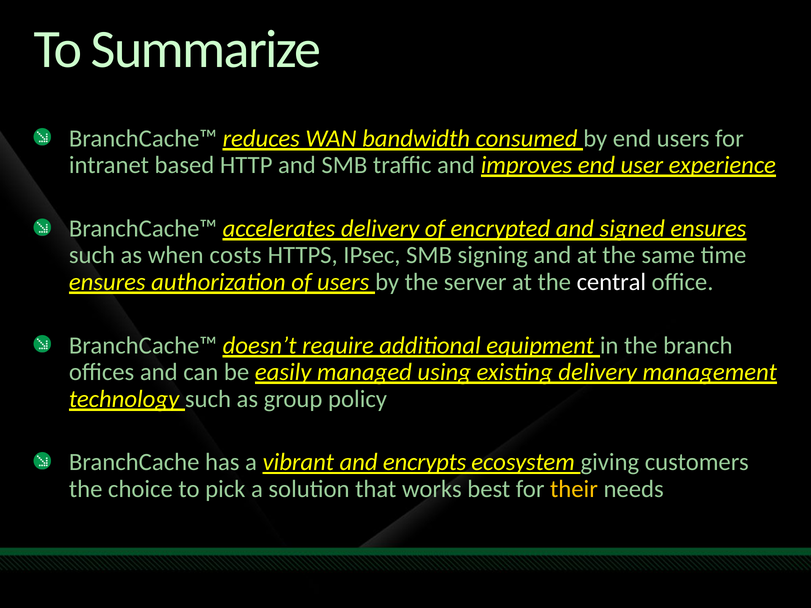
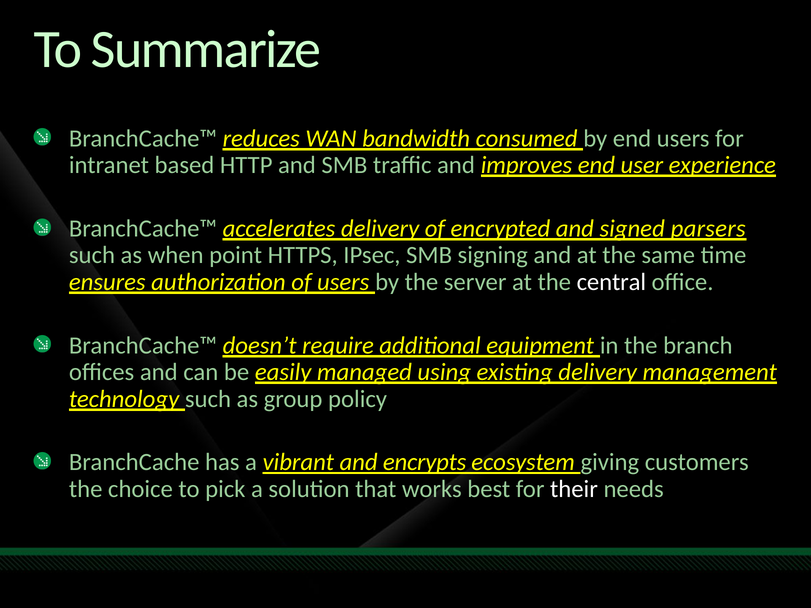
signed ensures: ensures -> parsers (708, 229)
costs: costs -> point (236, 255)
their colour: yellow -> white (574, 489)
